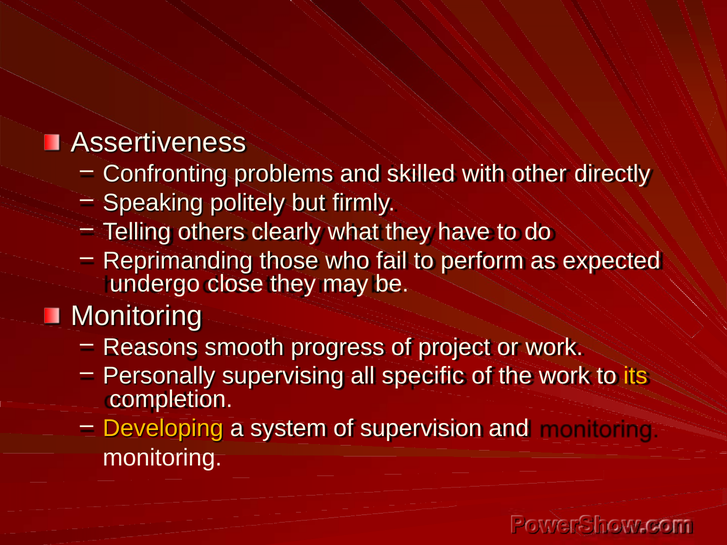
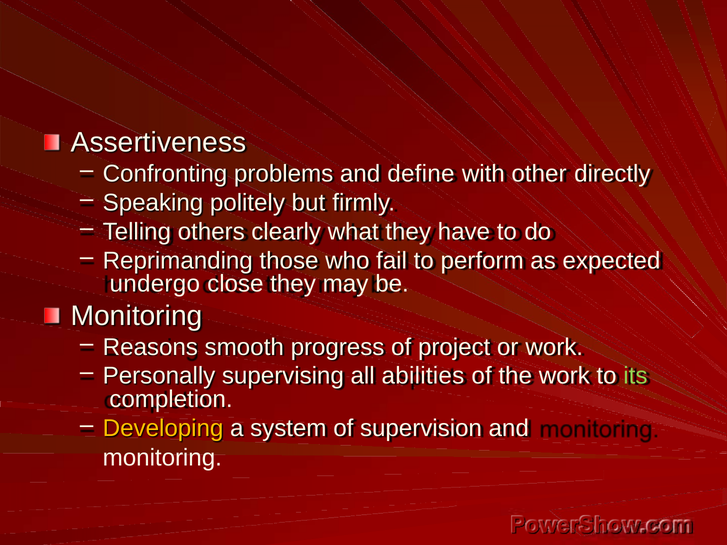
skilled: skilled -> define (421, 174)
specific: specific -> abilities (423, 376)
its colour: yellow -> light green (635, 376)
